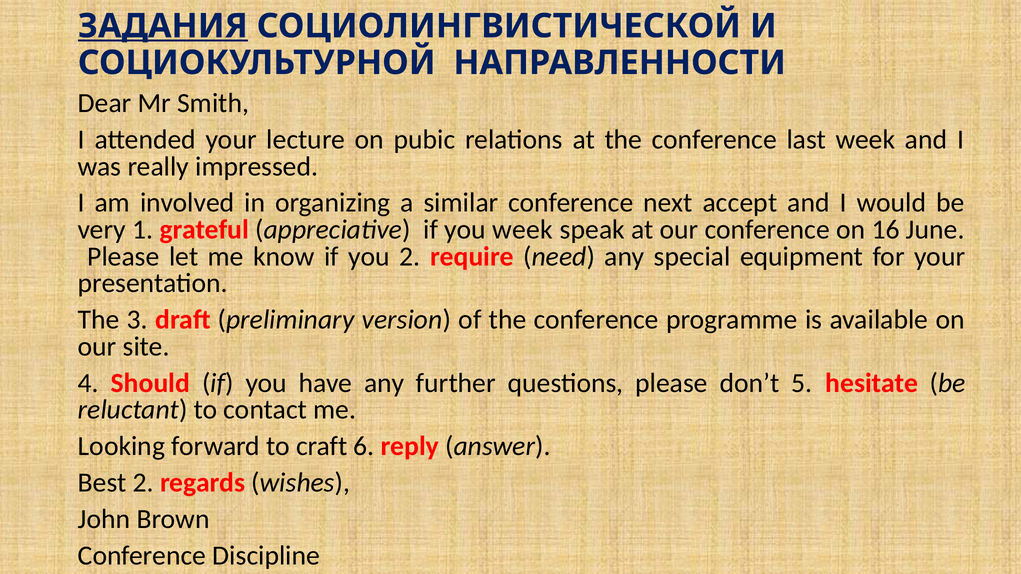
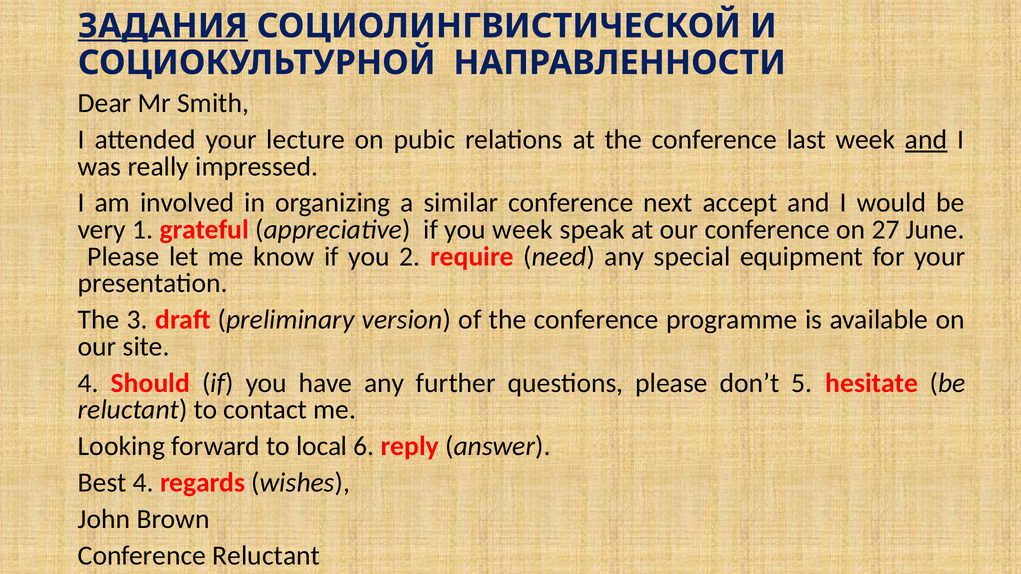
and underline: none -> present (926, 140)
16: 16 -> 27 (886, 230)
craft: craft -> local (322, 446)
Best 2: 2 -> 4 (143, 483)
Conference Discipline: Discipline -> Reluctant (266, 556)
